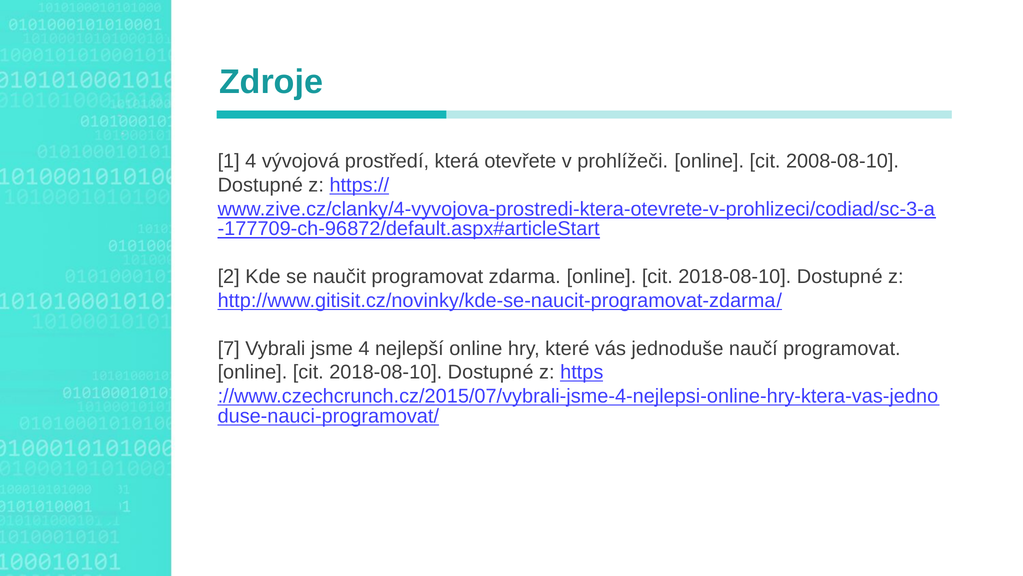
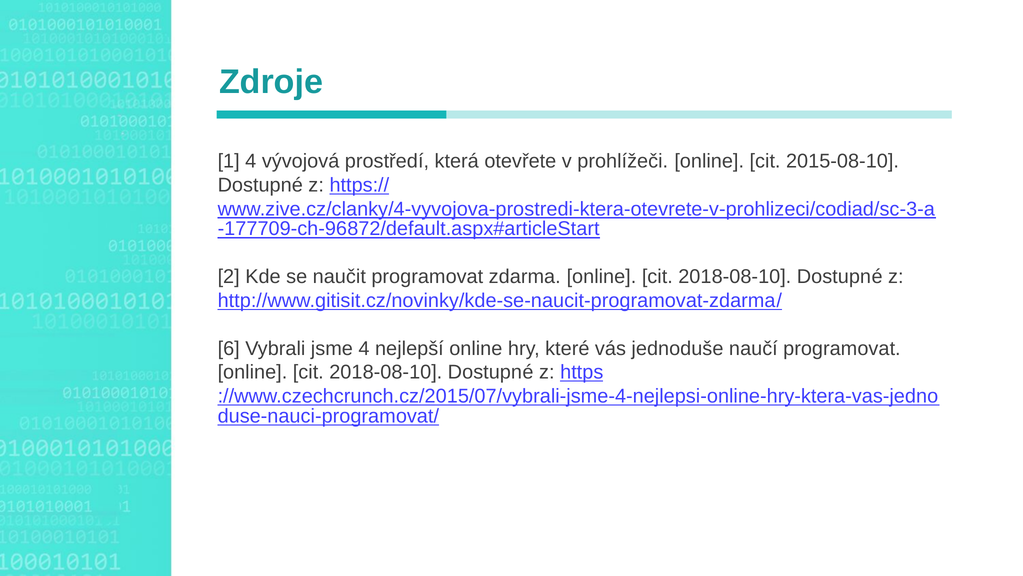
2008-08-10: 2008-08-10 -> 2015-08-10 (842, 161)
7: 7 -> 6 (229, 348)
